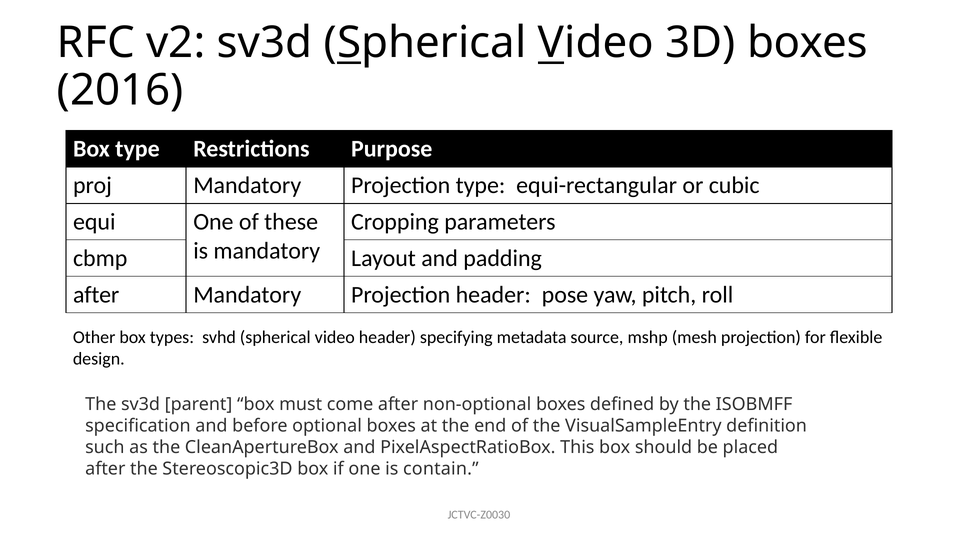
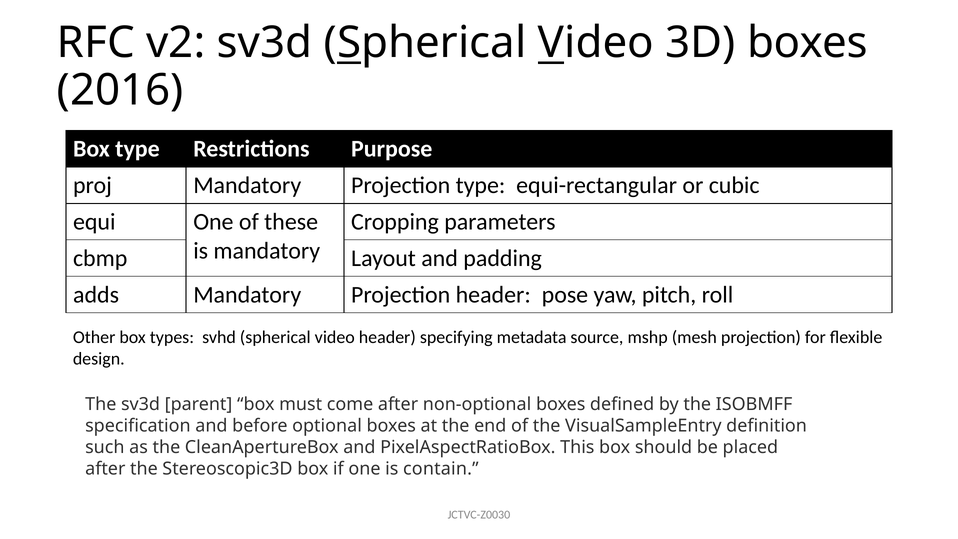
after: after -> adds (96, 295)
